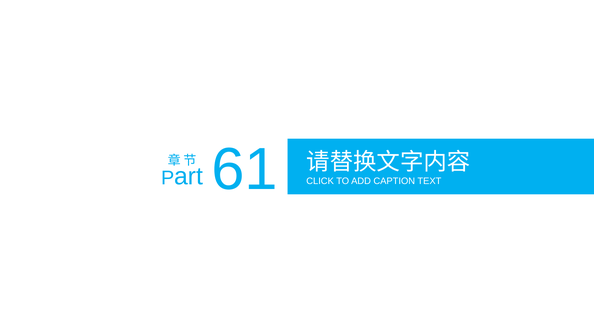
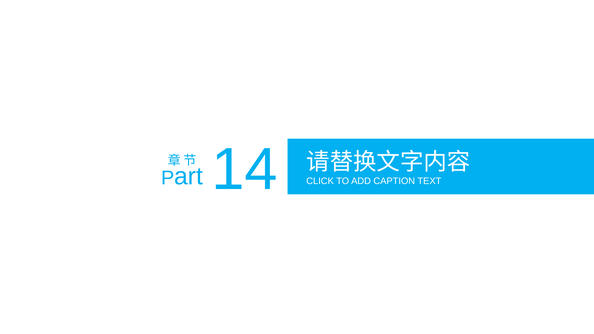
61: 61 -> 14 (245, 170)
